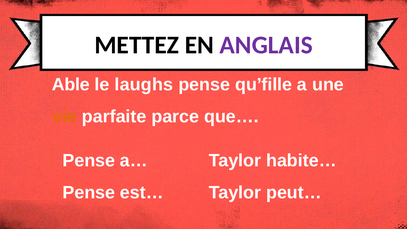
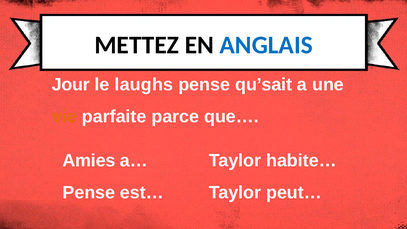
ANGLAIS colour: purple -> blue (266, 45)
Able: Able -> Jour (71, 84)
qu’fille: qu’fille -> qu’sait (264, 84)
Pense: Pense -> Amies (89, 160)
